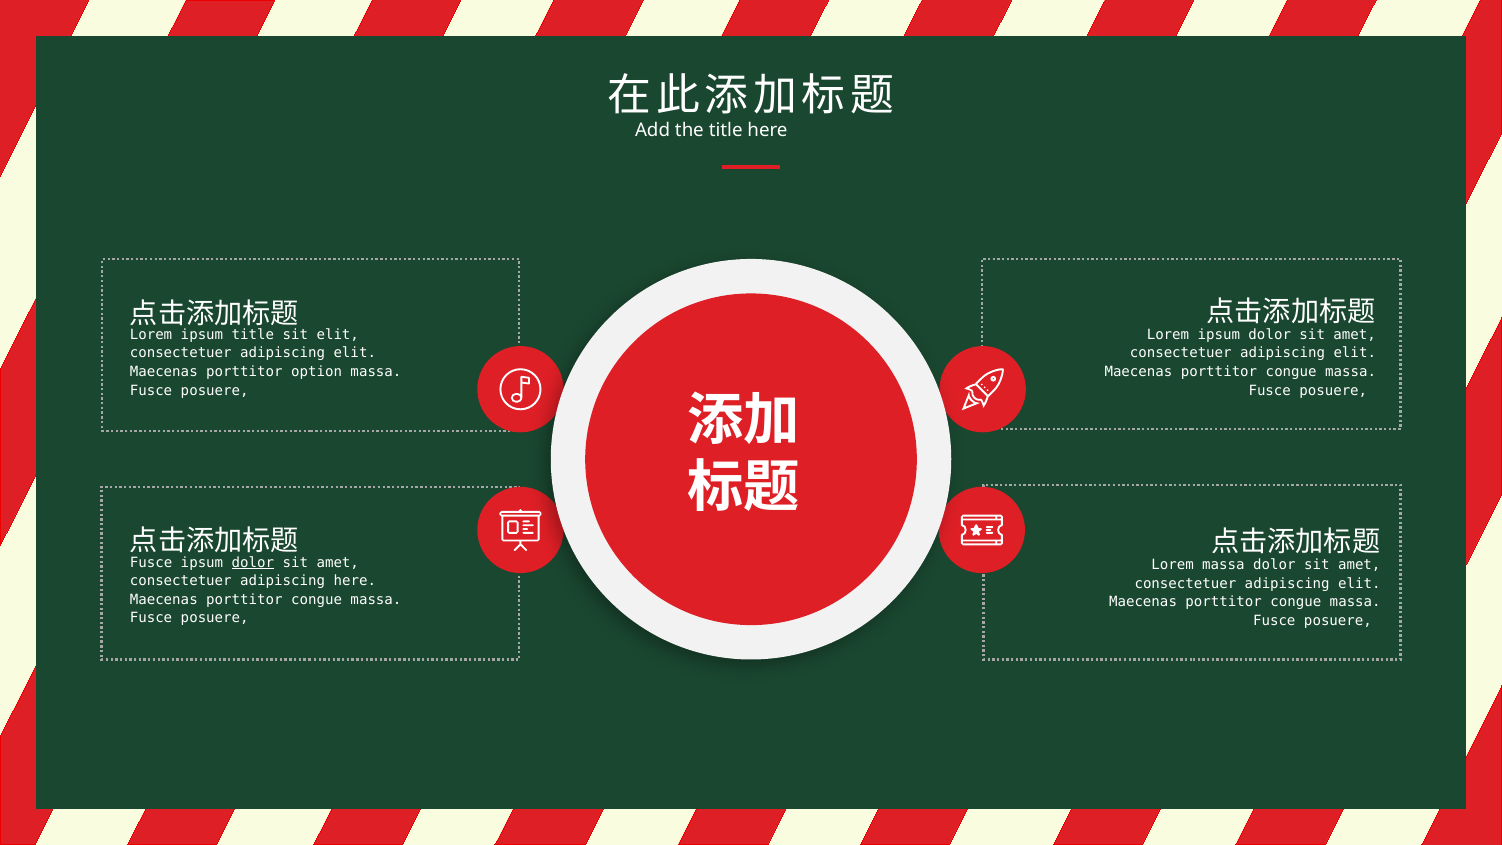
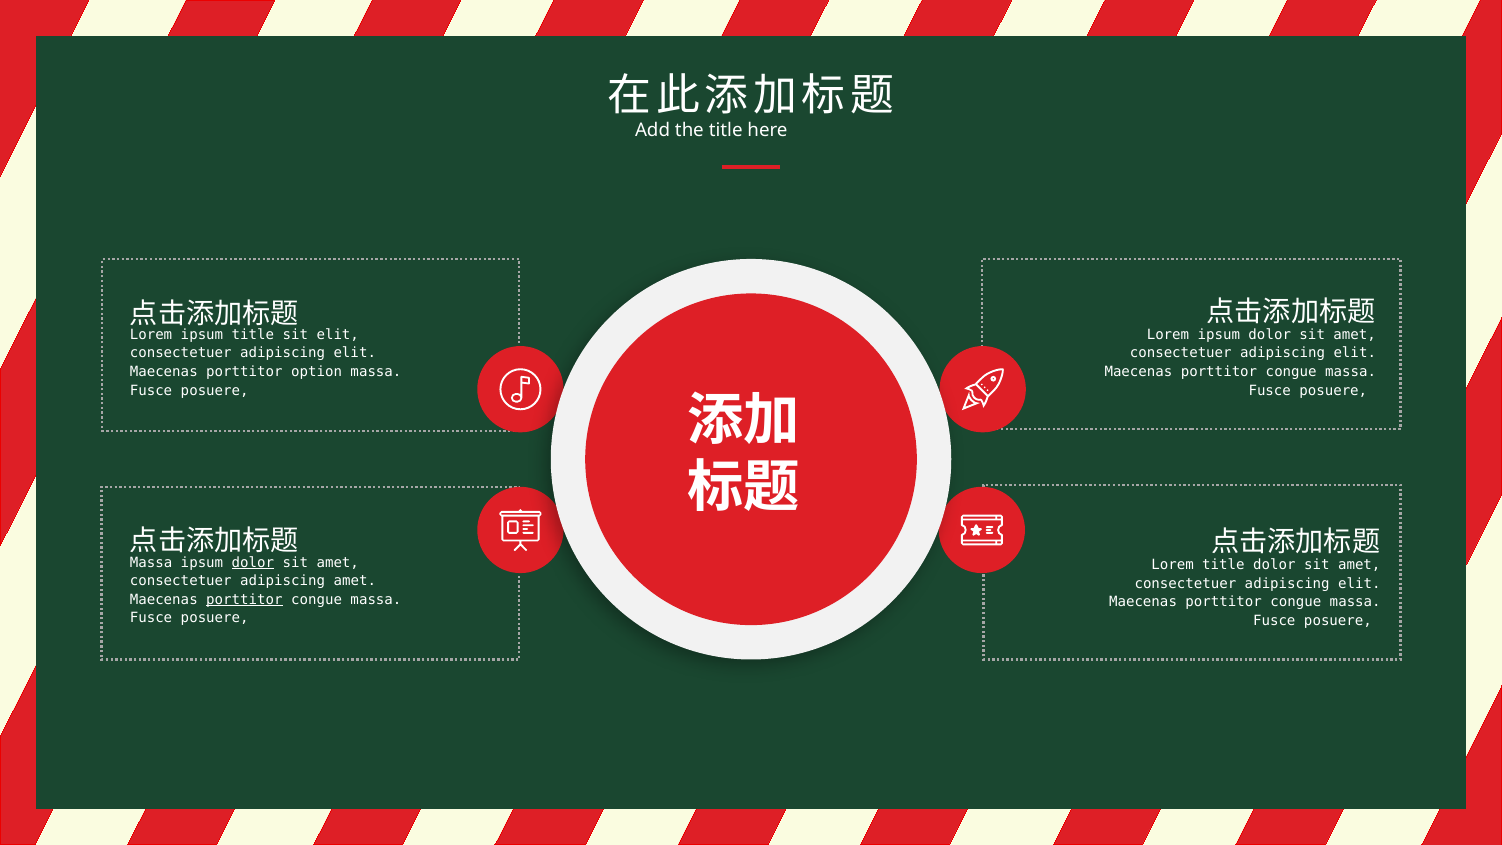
Fusce: Fusce -> Massa (151, 562)
Lorem massa: massa -> title (1223, 565)
adipiscing here: here -> amet (355, 581)
porttitor underline: none -> present (244, 600)
